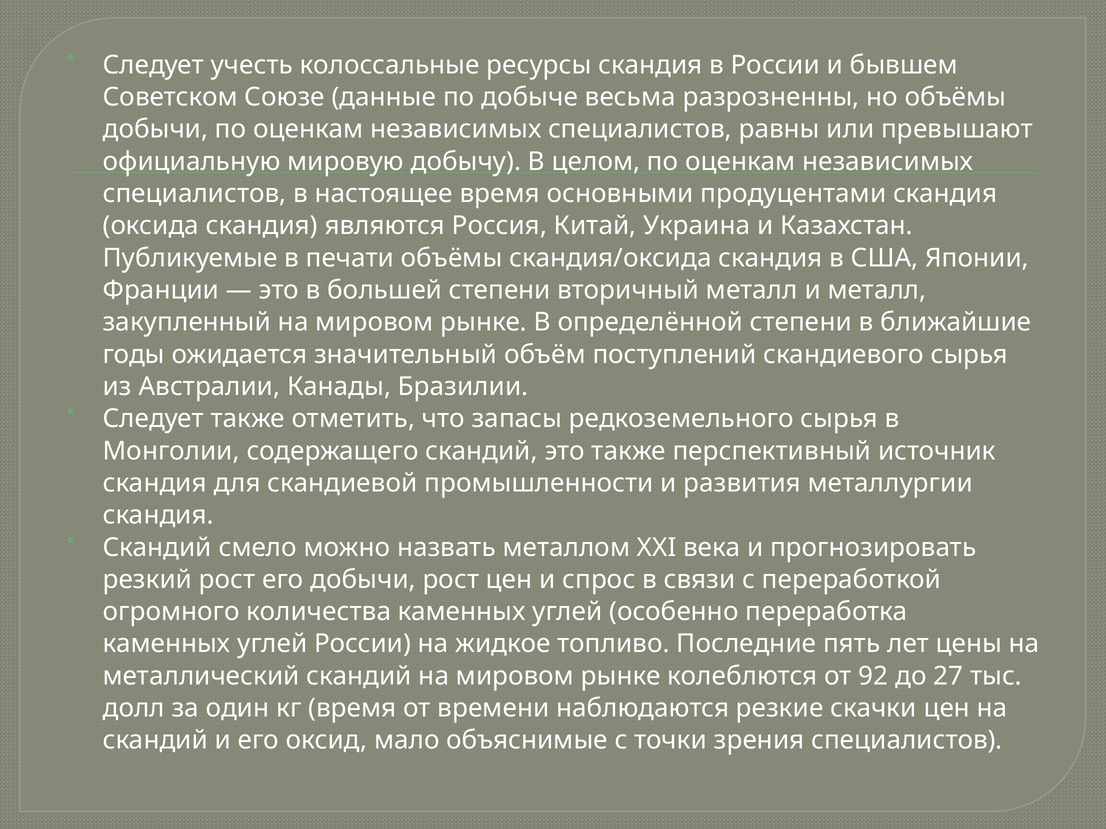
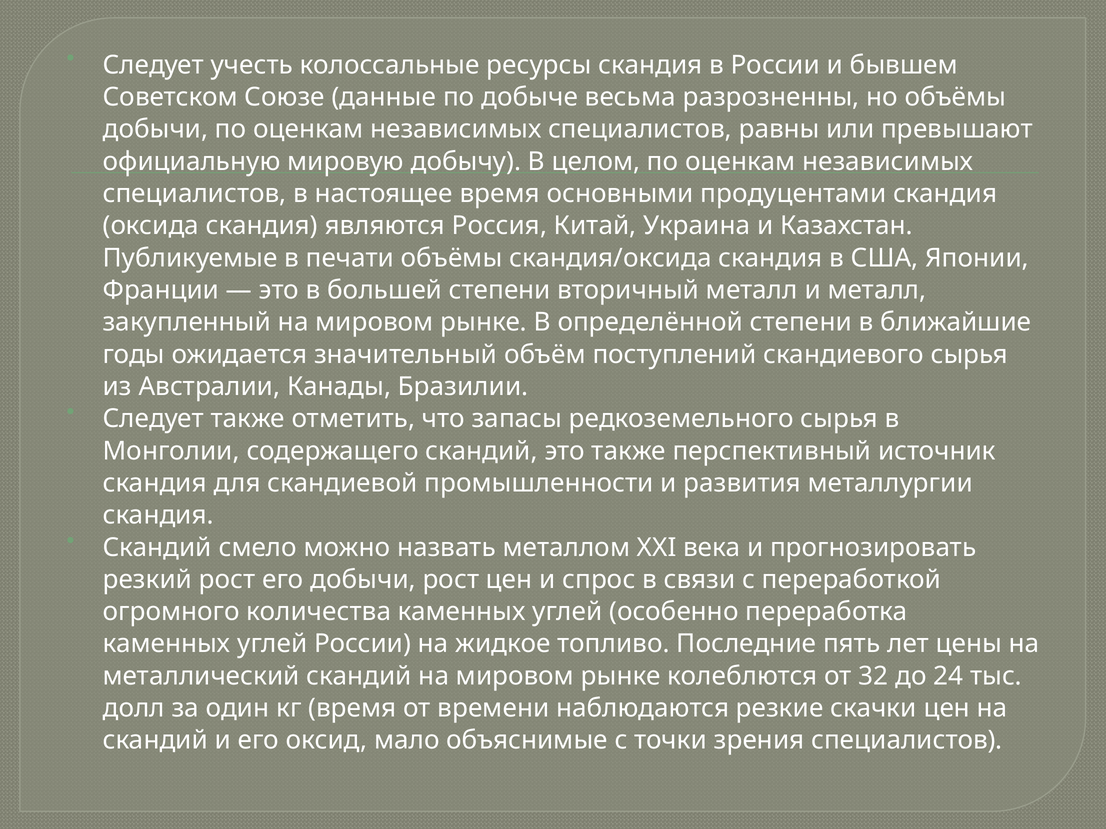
92: 92 -> 32 (873, 676)
27: 27 -> 24 (948, 676)
